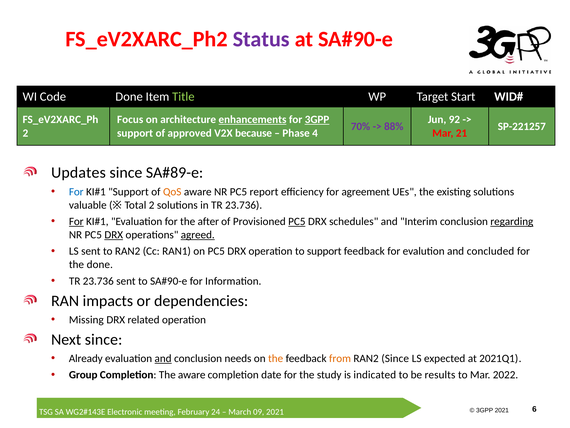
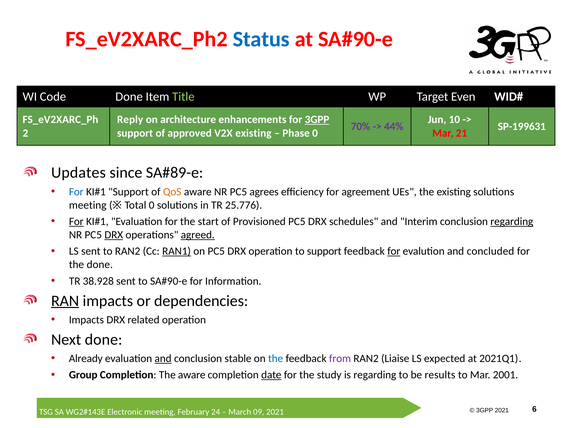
Status colour: purple -> blue (261, 39)
Start: Start -> Even (463, 97)
Focus: Focus -> Reply (130, 119)
enhancements underline: present -> none (252, 119)
92: 92 -> 10 (454, 119)
88%: 88% -> 44% (394, 126)
SP-221257: SP-221257 -> SP-199631 (522, 126)
V2X because: because -> existing (253, 133)
Phase 4: 4 -> 0 (315, 133)
report: report -> agrees (264, 191)
valuable: valuable -> meeting (88, 205)
Total 2: 2 -> 0 (152, 205)
in TR 23.736: 23.736 -> 25.776 (244, 205)
after: after -> start (208, 221)
PC5 underline: present -> none (297, 221)
RAN1 underline: none -> present (177, 251)
for underline: none -> present (394, 251)
23.736: 23.736 -> 38.928 (98, 281)
RAN underline: none -> present (65, 300)
Missing: Missing -> Impacts (86, 319)
Next since: since -> done (104, 339)
needs: needs -> stable (238, 358)
the colour: orange -> blue (276, 358)
from colour: orange -> purple (340, 358)
RAN2 Since: Since -> Liaise (395, 358)
date underline: none -> present (271, 375)
is indicated: indicated -> regarding (375, 375)
2022: 2022 -> 2001 (506, 375)
